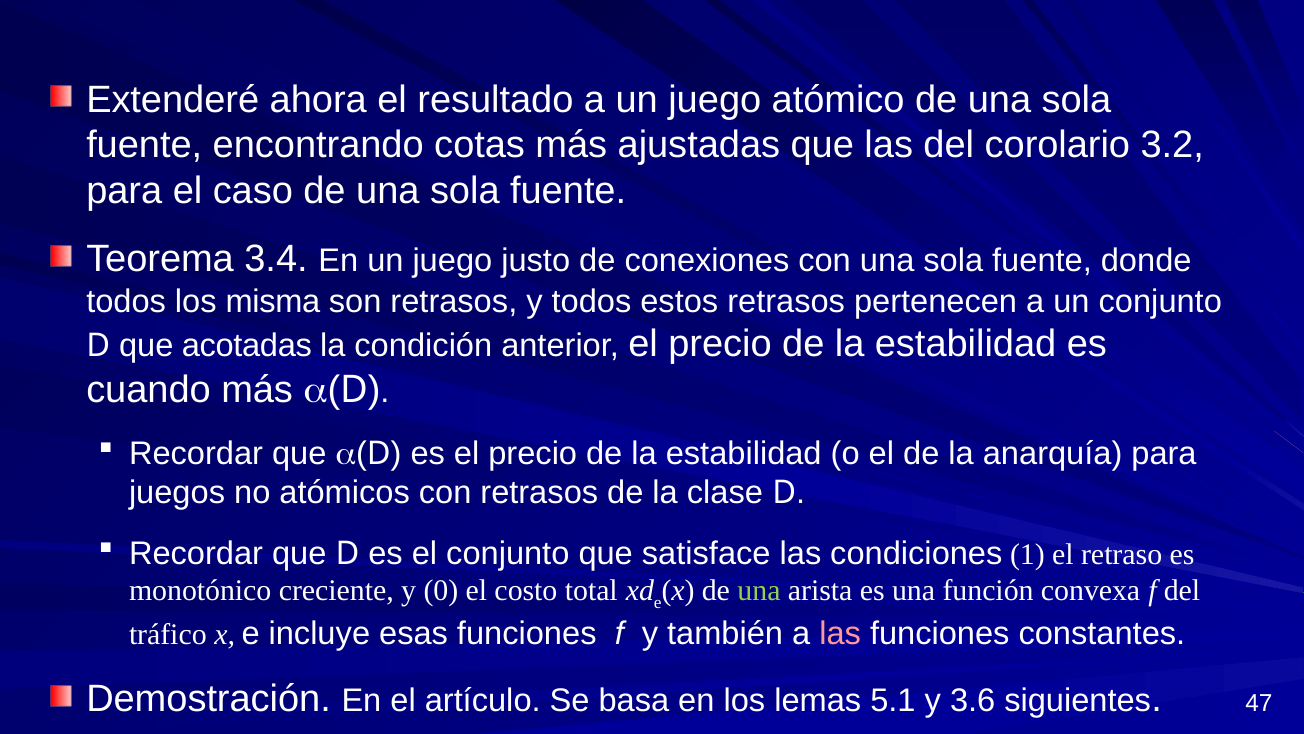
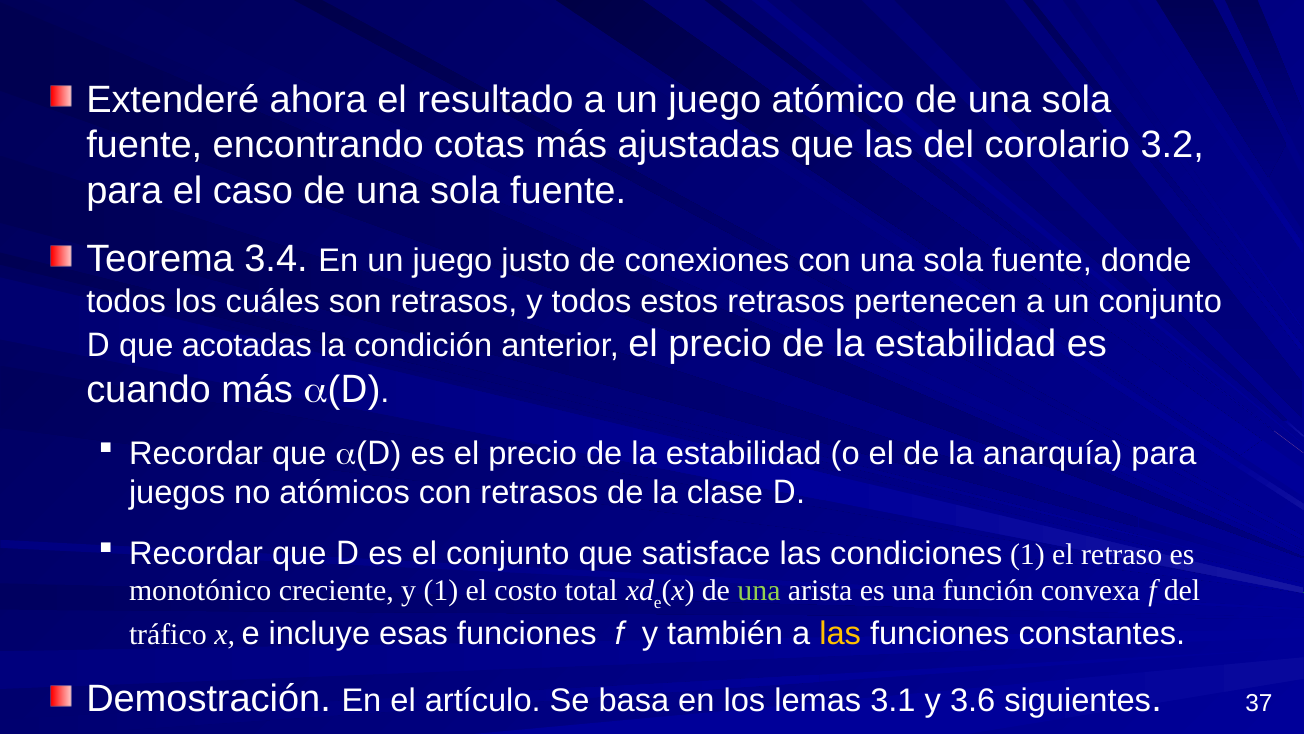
misma: misma -> cuáles (273, 301)
y 0: 0 -> 1 (441, 591)
las colour: pink -> yellow (840, 633)
5.1: 5.1 -> 3.1 (893, 700)
47: 47 -> 37 (1259, 703)
